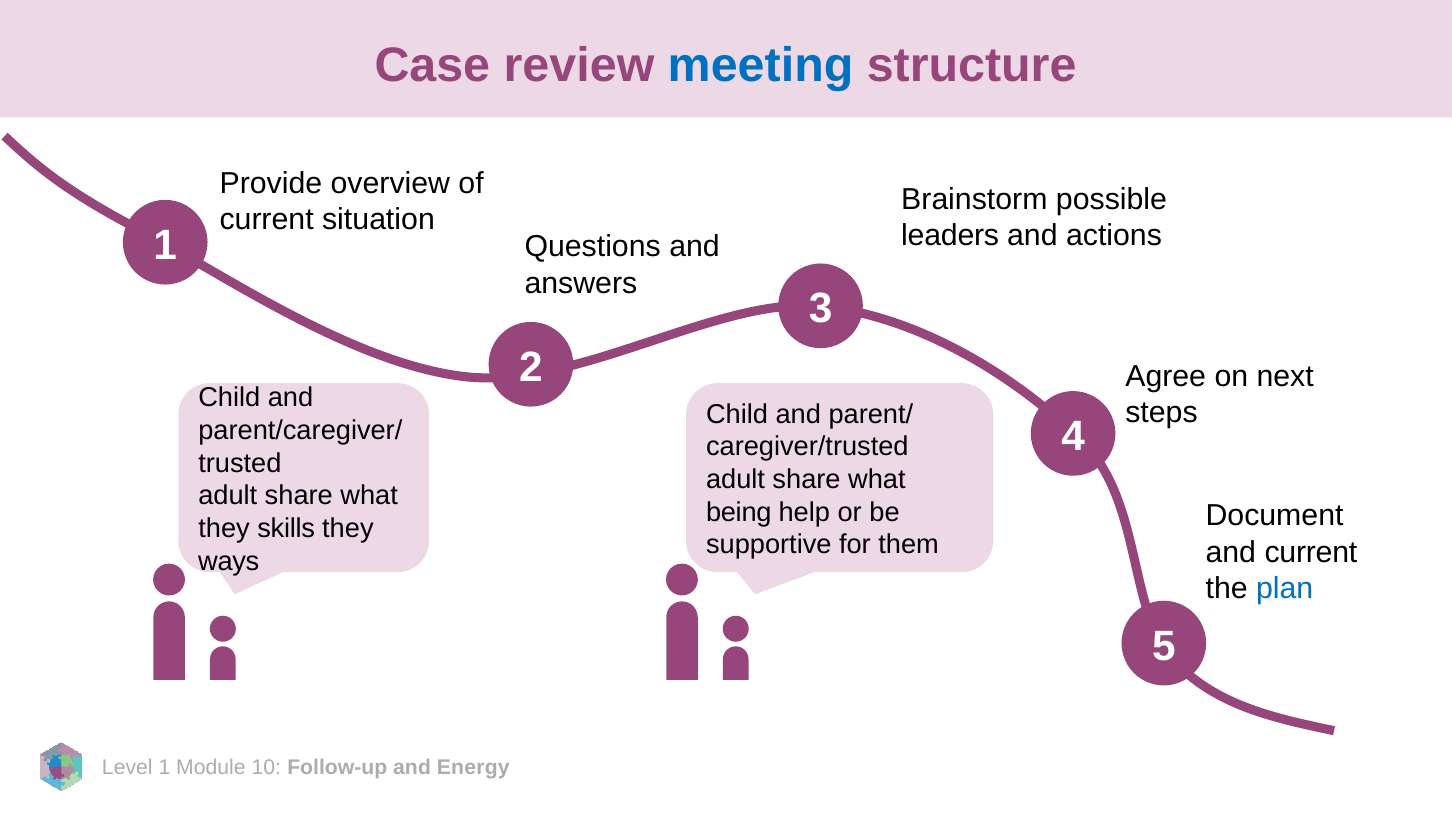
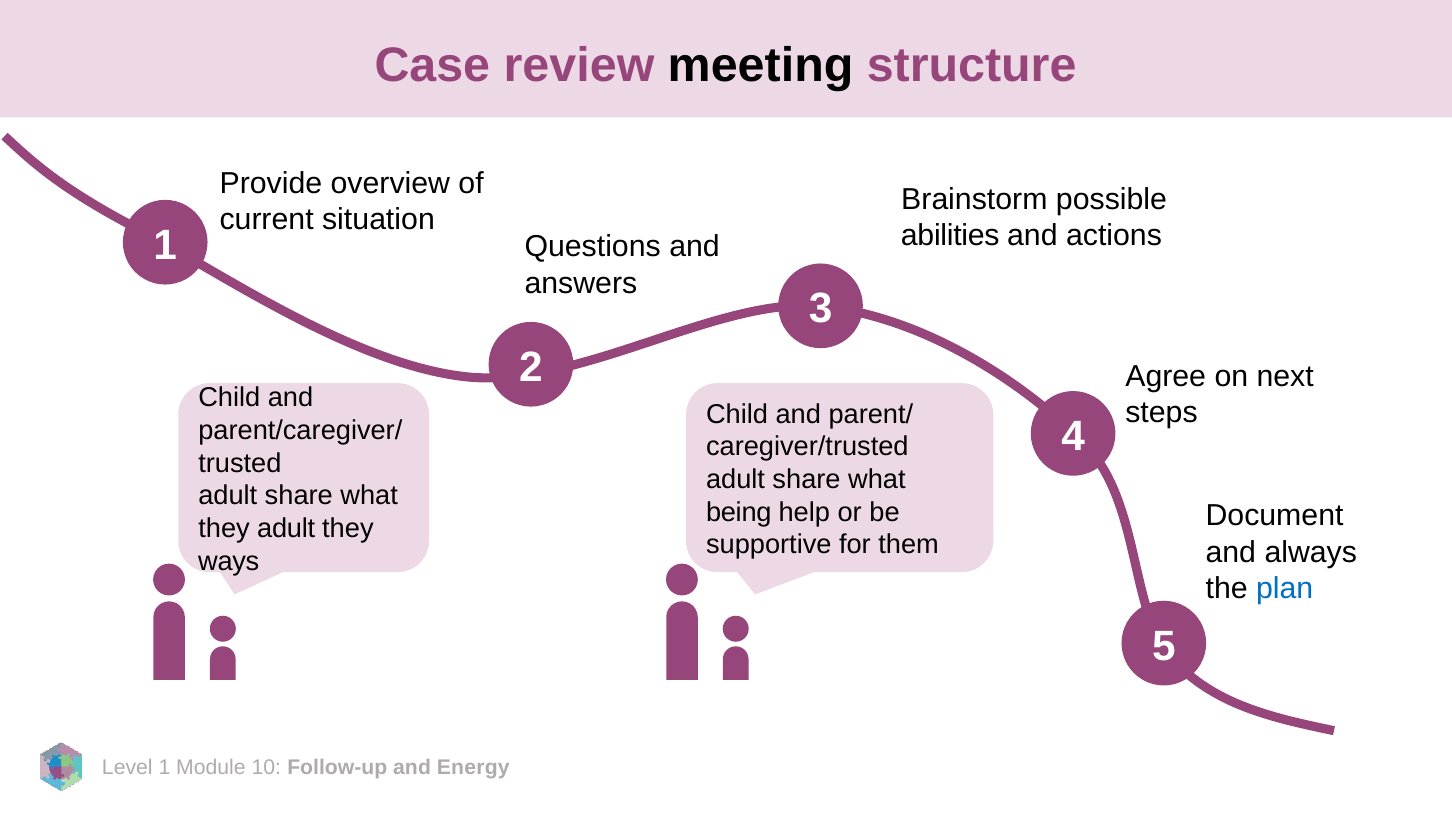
meeting colour: blue -> black (761, 66)
leaders: leaders -> abilities (950, 236)
they skills: skills -> adult (286, 528)
and current: current -> always (1311, 552)
